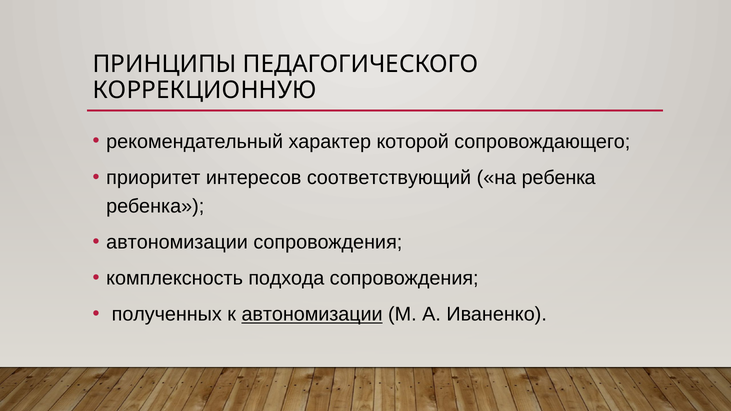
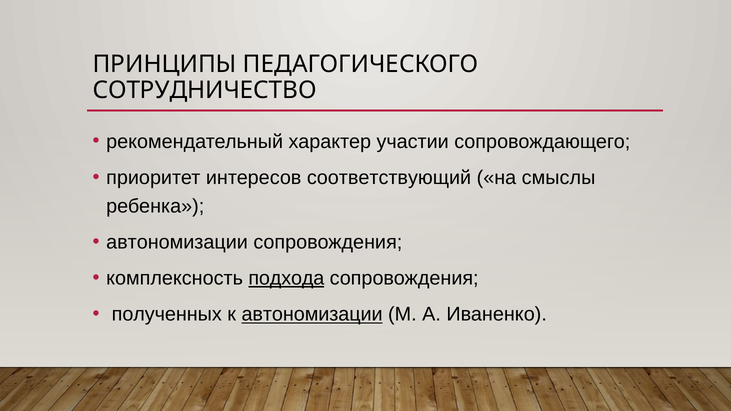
КОРРЕКЦИОННУЮ: КОРРЕКЦИОННУЮ -> СОТРУДНИЧЕСТВО (205, 90)
которой: которой -> участии (413, 142)
на ребенка: ребенка -> смыслы (559, 178)
подхода underline: none -> present (286, 278)
